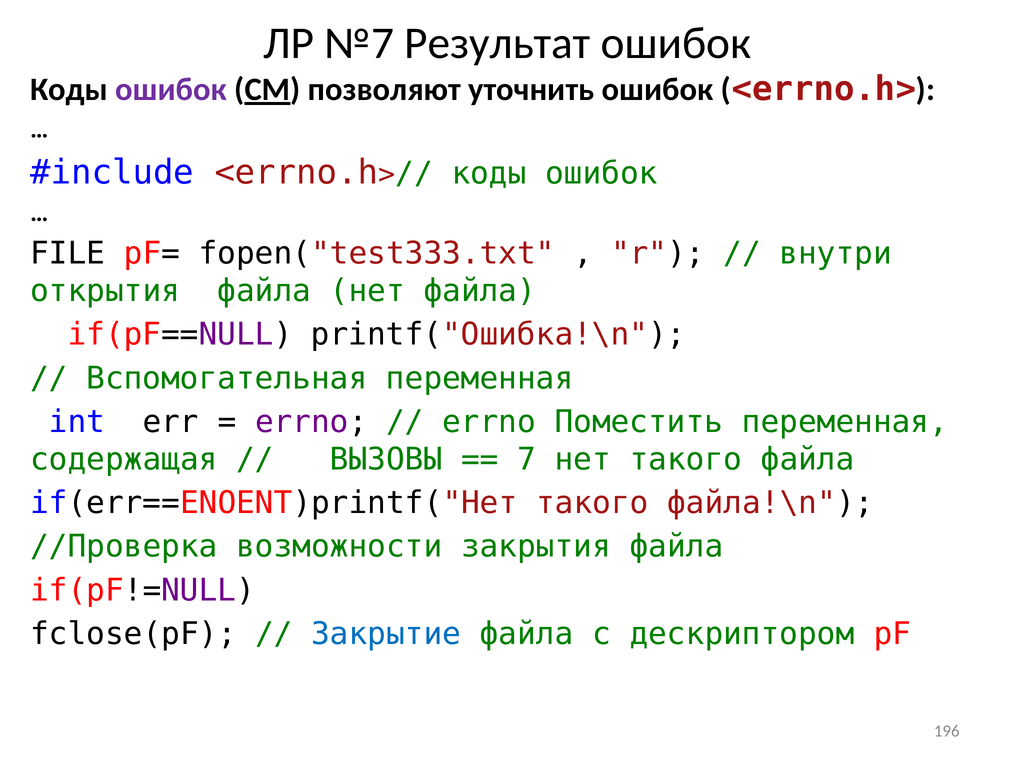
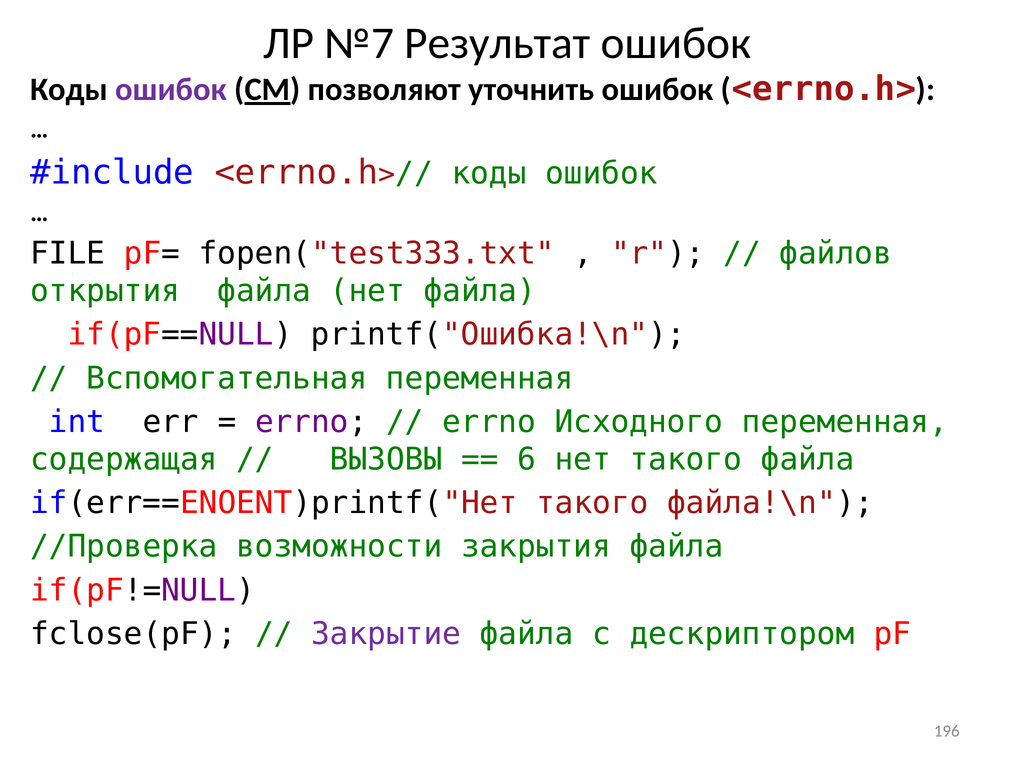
внутри: внутри -> файлов (836, 253)
Поместить: Поместить -> Исходного (639, 422)
7: 7 -> 6 (527, 459)
Закрытие colour: blue -> purple (386, 634)
